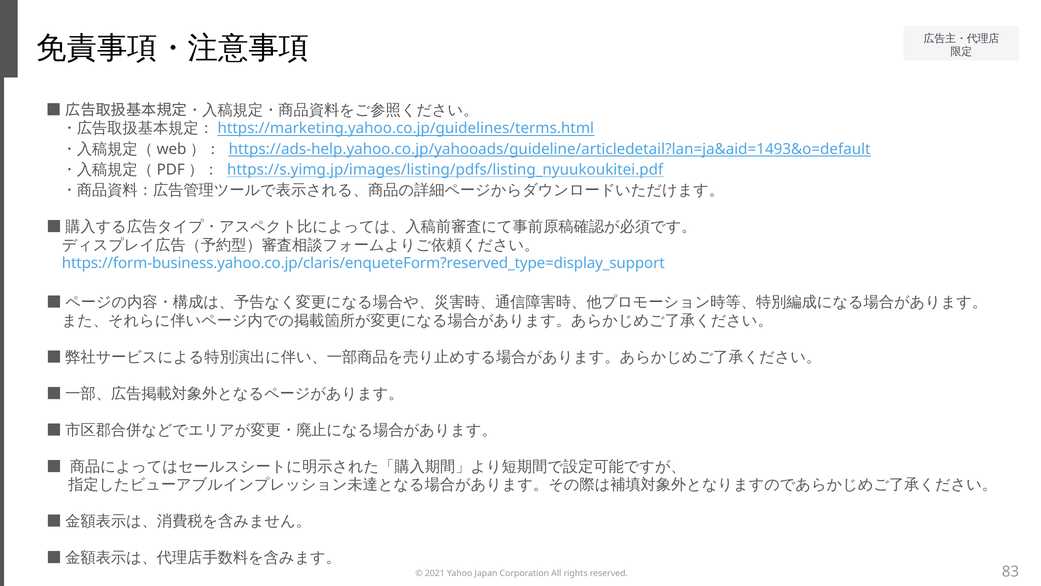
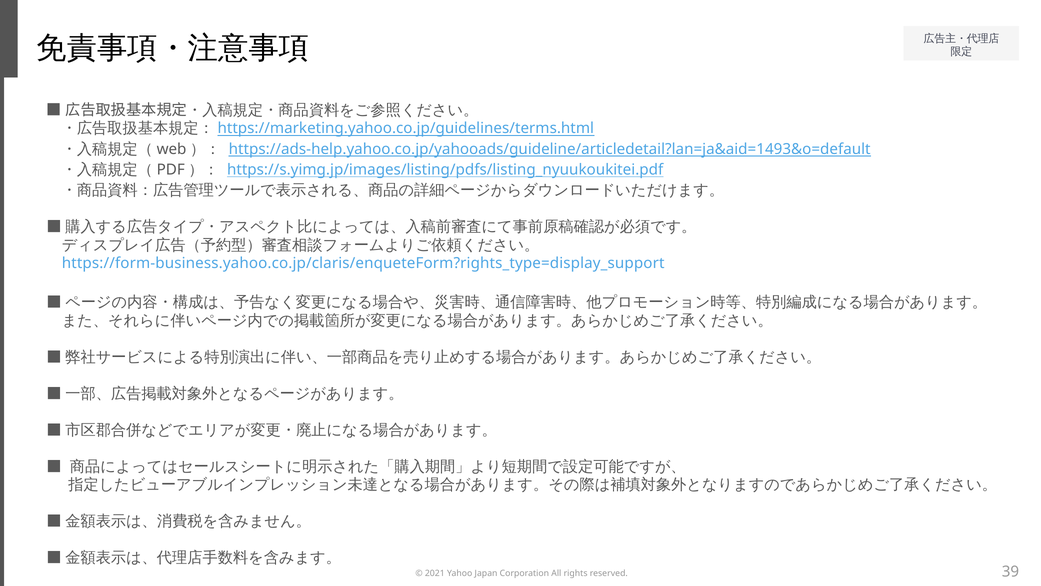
https://form-business.yahoo.co.jp/claris/enqueteForm?reserved_type=display_support: https://form-business.yahoo.co.jp/claris/enqueteForm?reserved_type=display_support -> https://form-business.yahoo.co.jp/claris/enqueteForm?rights_type=display_support (363, 263)
83: 83 -> 39 (1010, 571)
